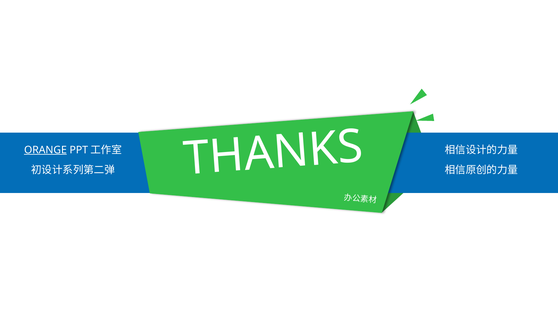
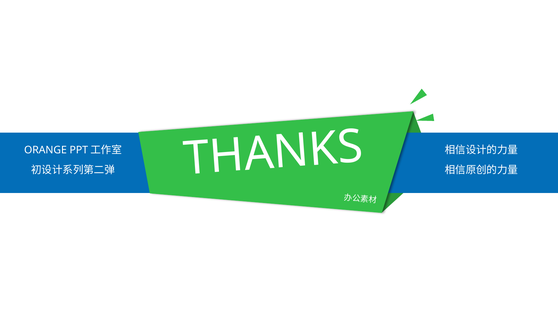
ORANGE underline: present -> none (45, 150)
